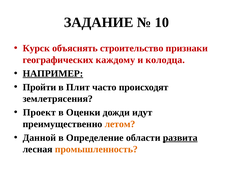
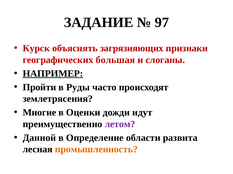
10: 10 -> 97 (162, 23)
строительство: строительство -> загрязняющих (132, 48)
каждому: каждому -> большая (115, 60)
колодца: колодца -> слоганы (165, 60)
Плит: Плит -> Руды (78, 88)
Проект: Проект -> Многие (39, 113)
летом colour: orange -> purple (120, 125)
развита underline: present -> none (180, 138)
